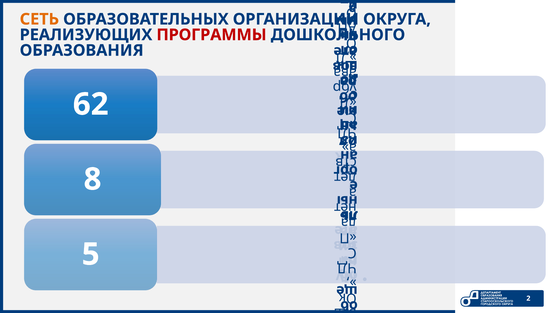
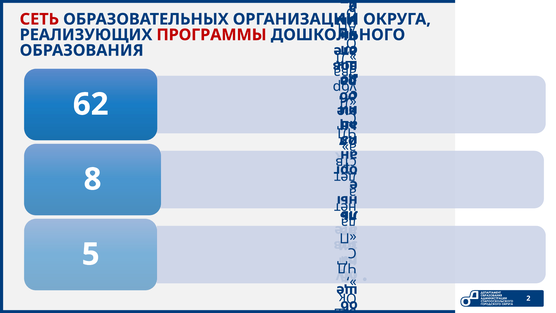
СЕТЬ colour: orange -> red (39, 19)
